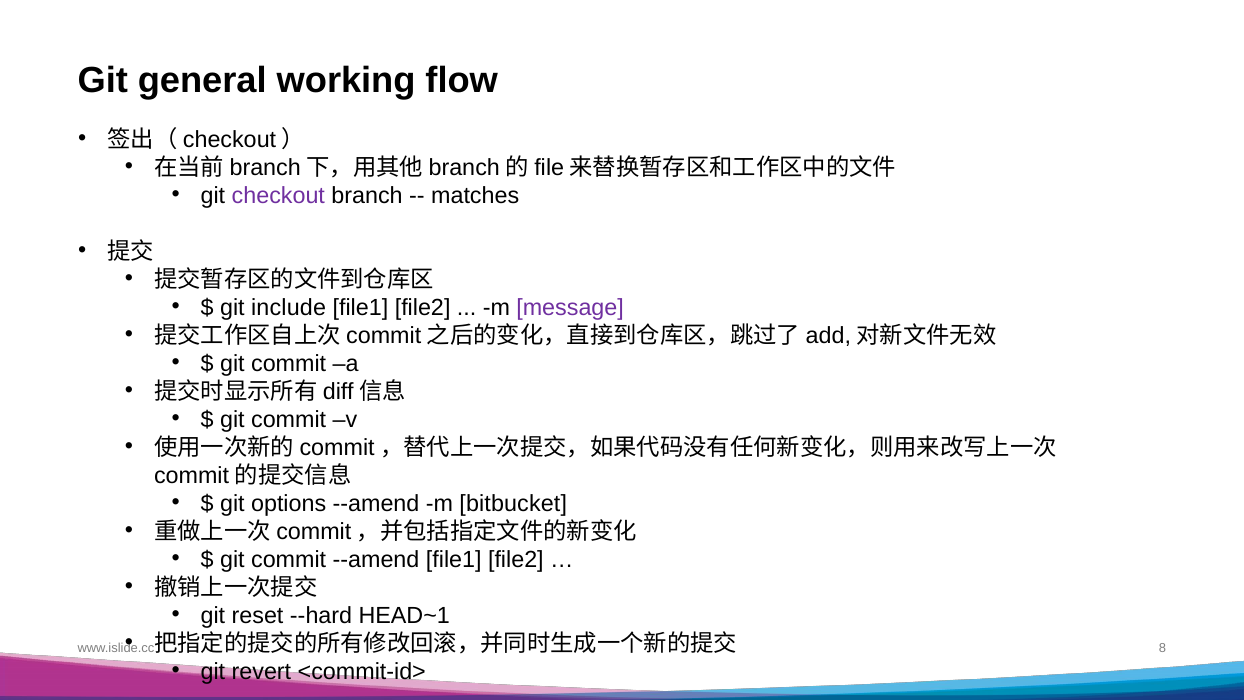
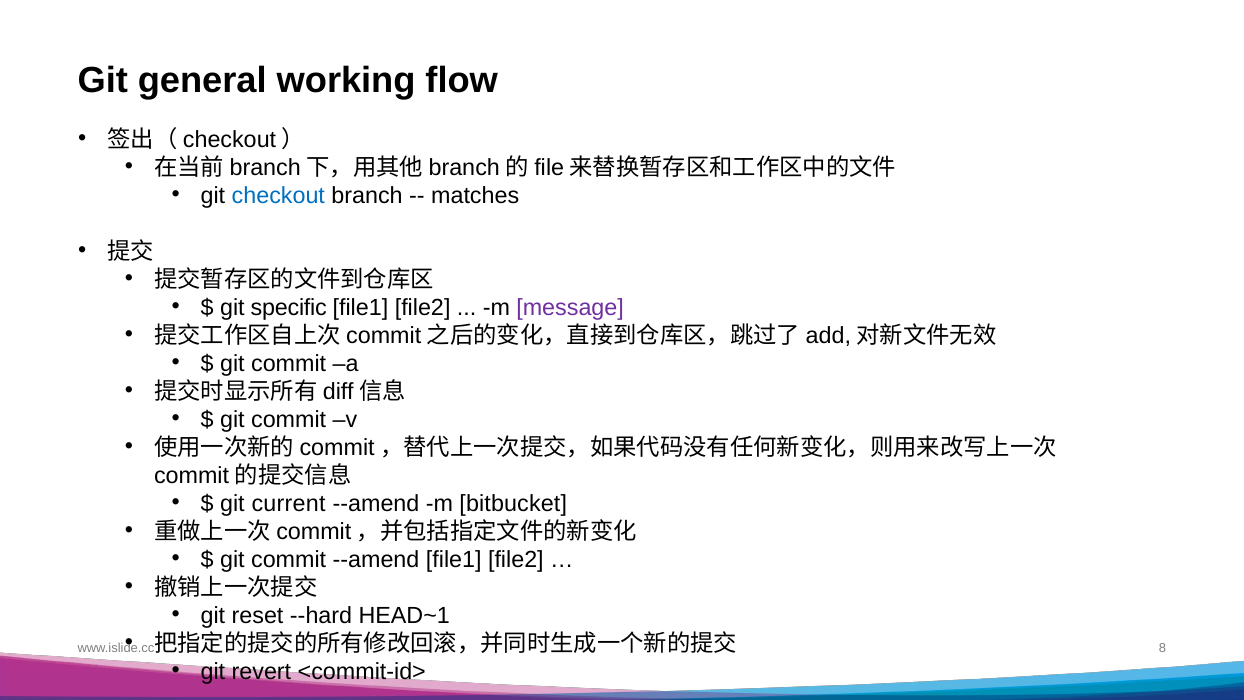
checkout colour: purple -> blue (278, 195)
include: include -> specific (289, 307)
options: options -> current (289, 503)
